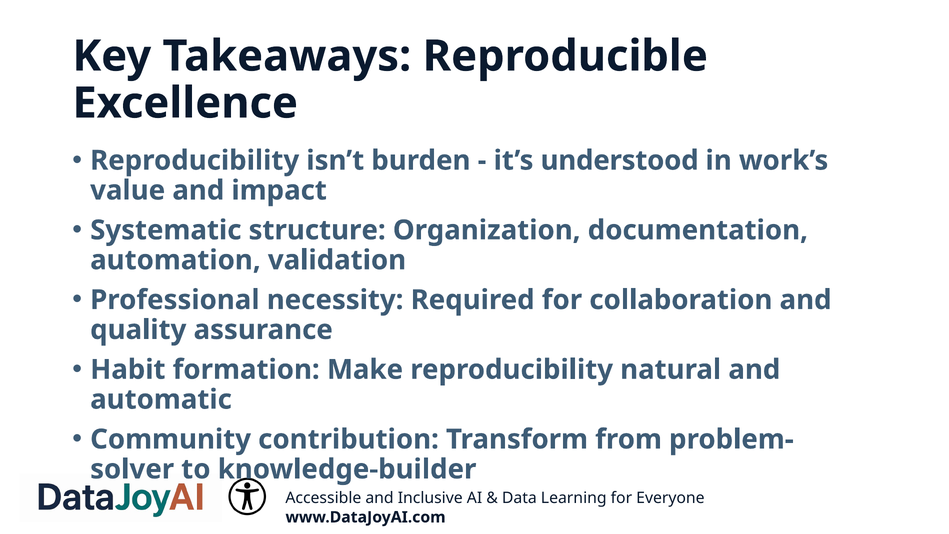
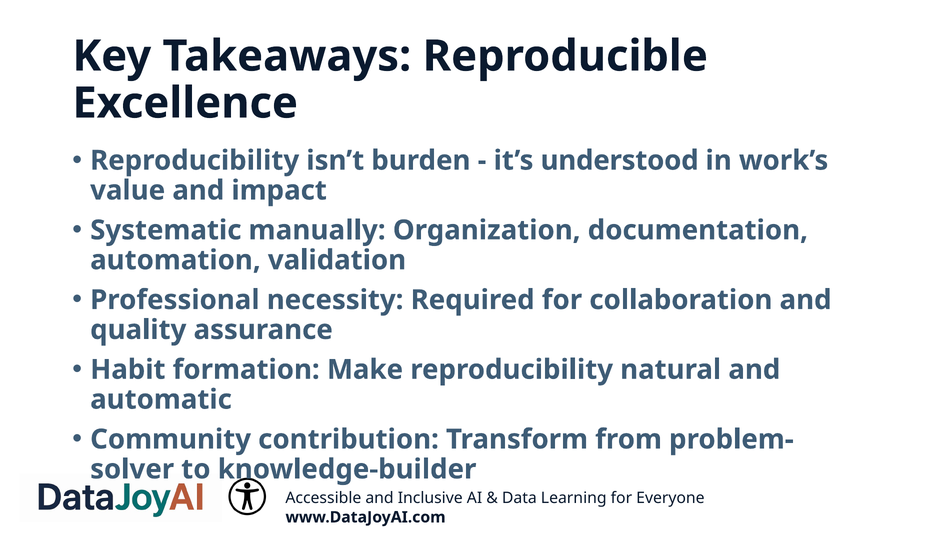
structure: structure -> manually (317, 230)
